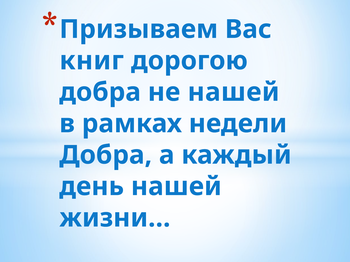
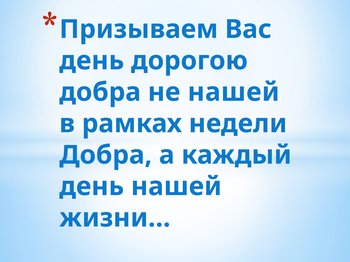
книг: книг -> день (92, 61)
